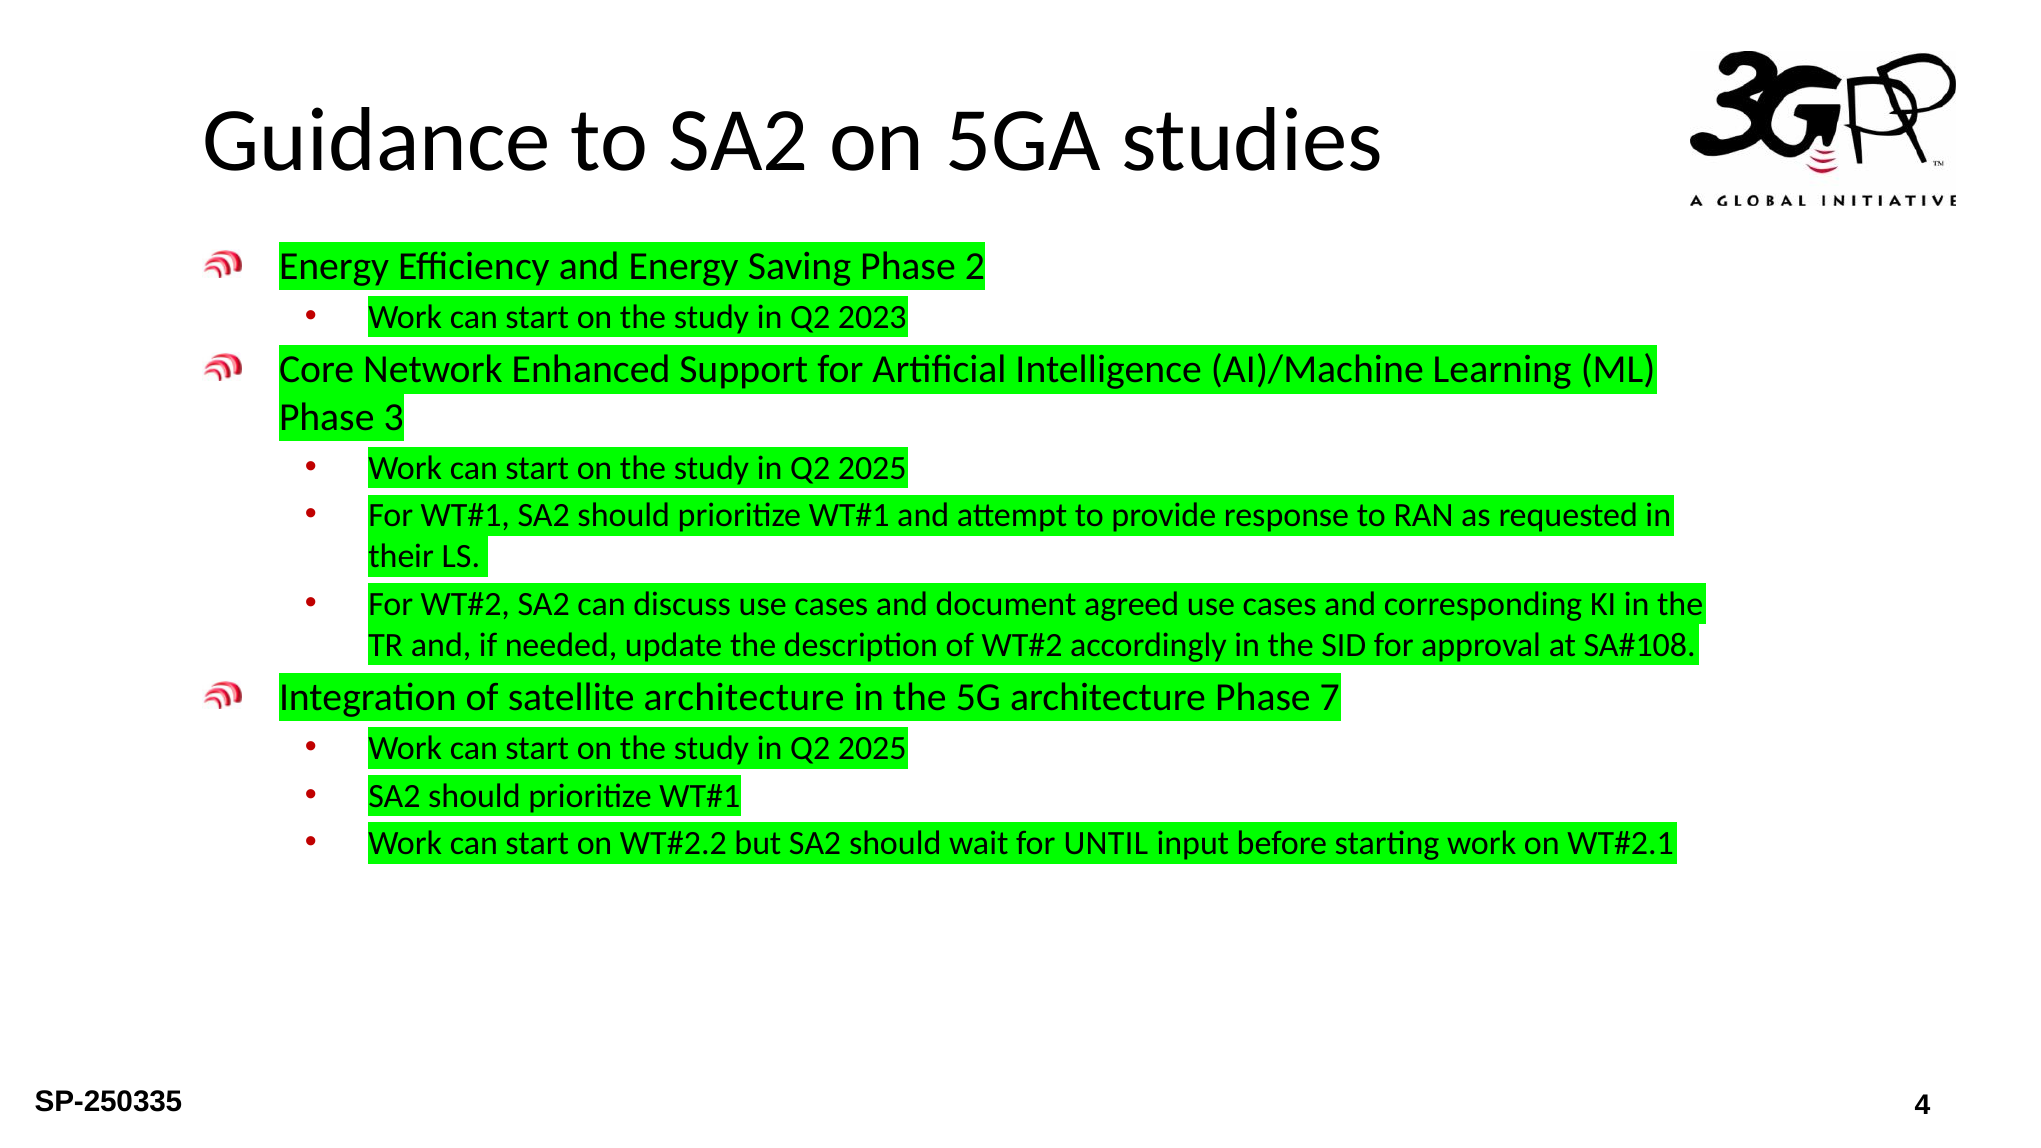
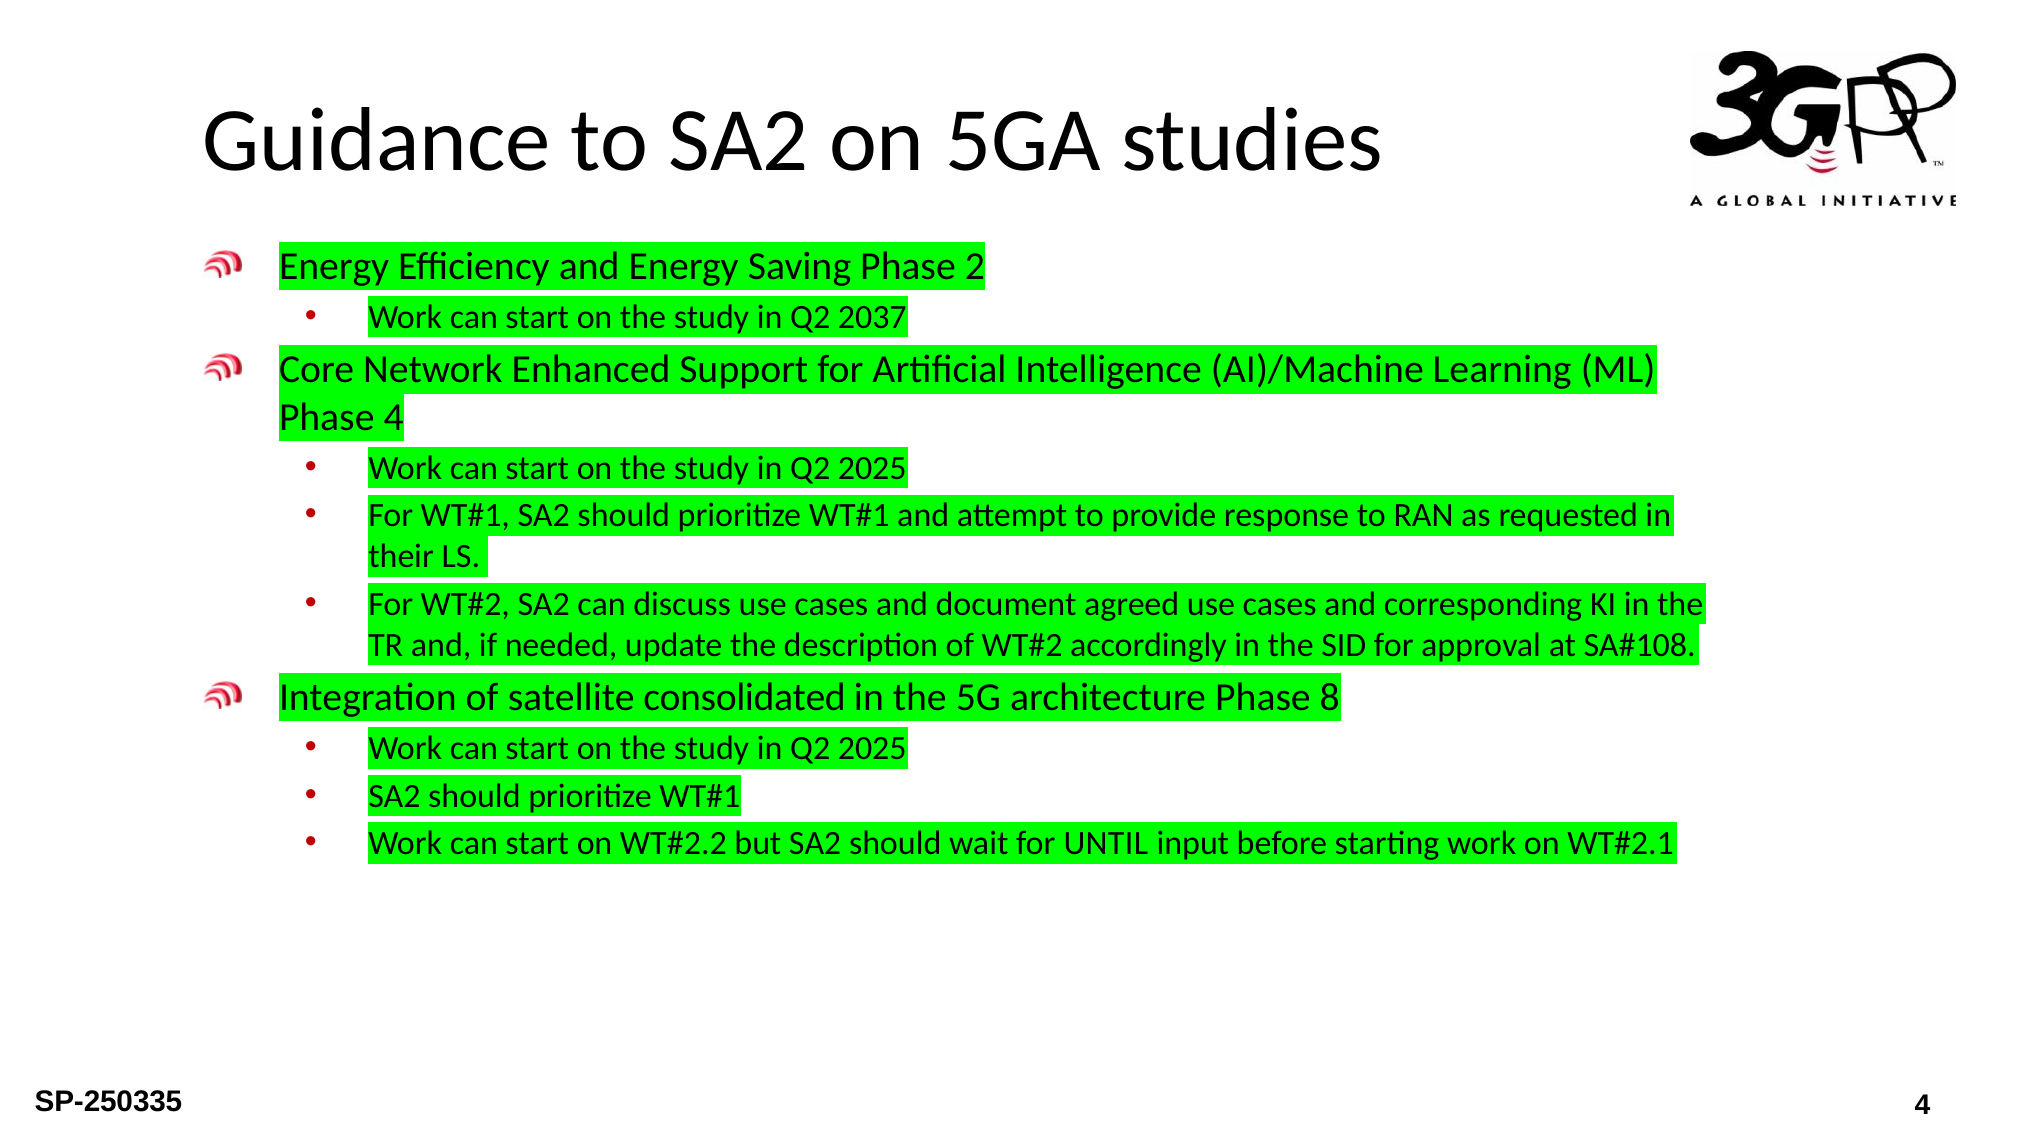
2023: 2023 -> 2037 (872, 317)
Phase 3: 3 -> 4 (394, 417)
satellite architecture: architecture -> consolidated (745, 698)
7: 7 -> 8 (1330, 698)
